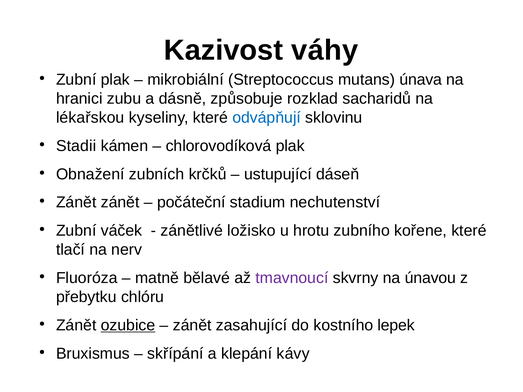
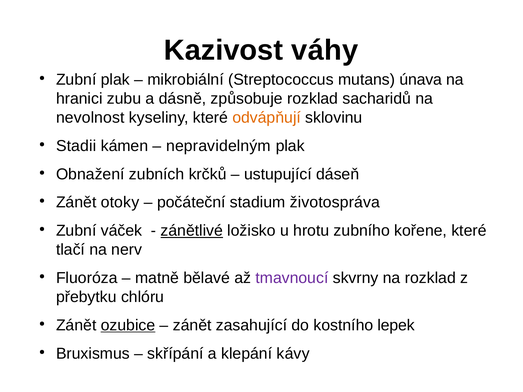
lékařskou: lékařskou -> nevolnost (90, 118)
odvápňují colour: blue -> orange (267, 118)
chlorovodíková: chlorovodíková -> nepravidelným (218, 146)
Zánět zánět: zánět -> otoky (120, 203)
nechutenství: nechutenství -> životospráva (335, 203)
zánětlivé underline: none -> present (192, 231)
na únavou: únavou -> rozklad (430, 278)
